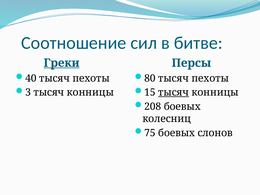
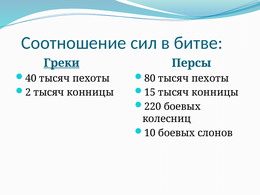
3: 3 -> 2 (28, 92)
тысяч underline: present -> none (174, 92)
208: 208 -> 220 (153, 107)
75: 75 -> 10 (150, 133)
